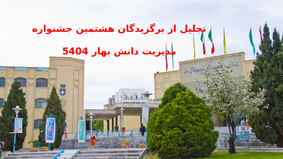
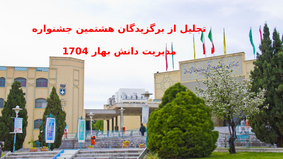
5404: 5404 -> 1704 (75, 52)
